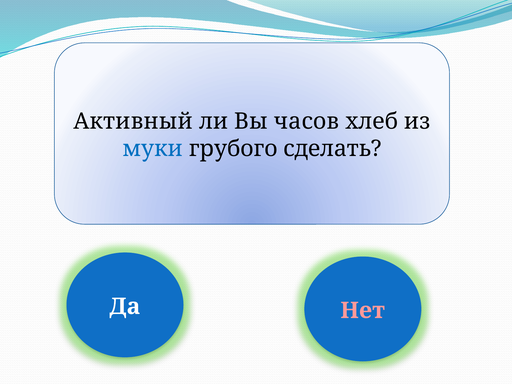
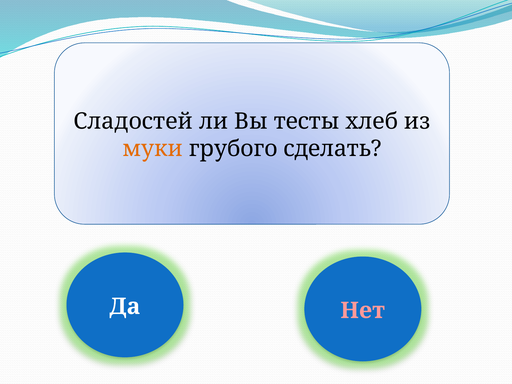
Активный: Активный -> Сладостей (133, 121)
часов: часов -> тесты (307, 121)
муки colour: blue -> orange (153, 149)
